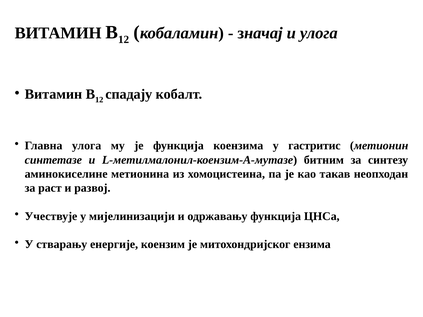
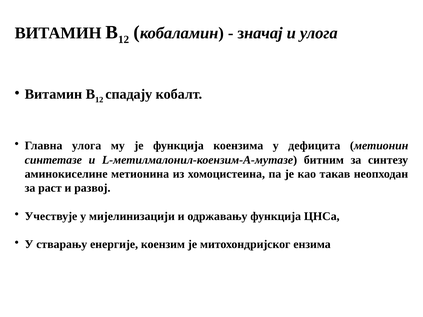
гастритис: гастритис -> дефицита (314, 146)
